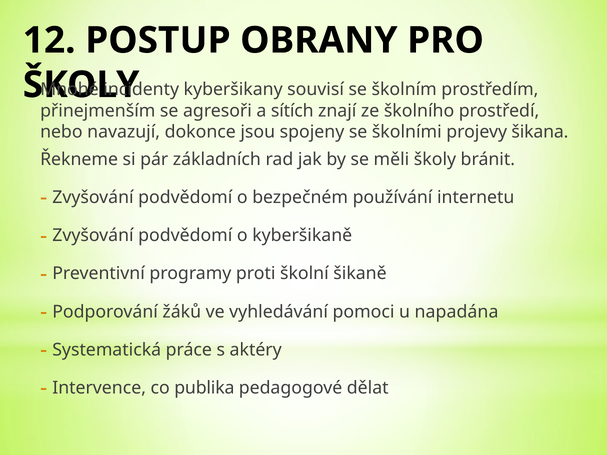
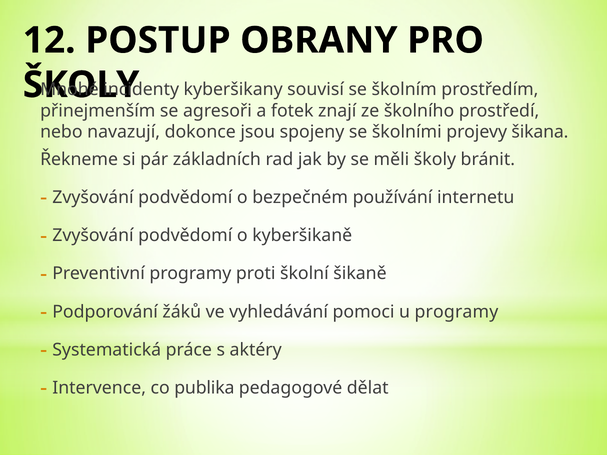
sítích: sítích -> fotek (292, 111)
u napadána: napadána -> programy (456, 312)
